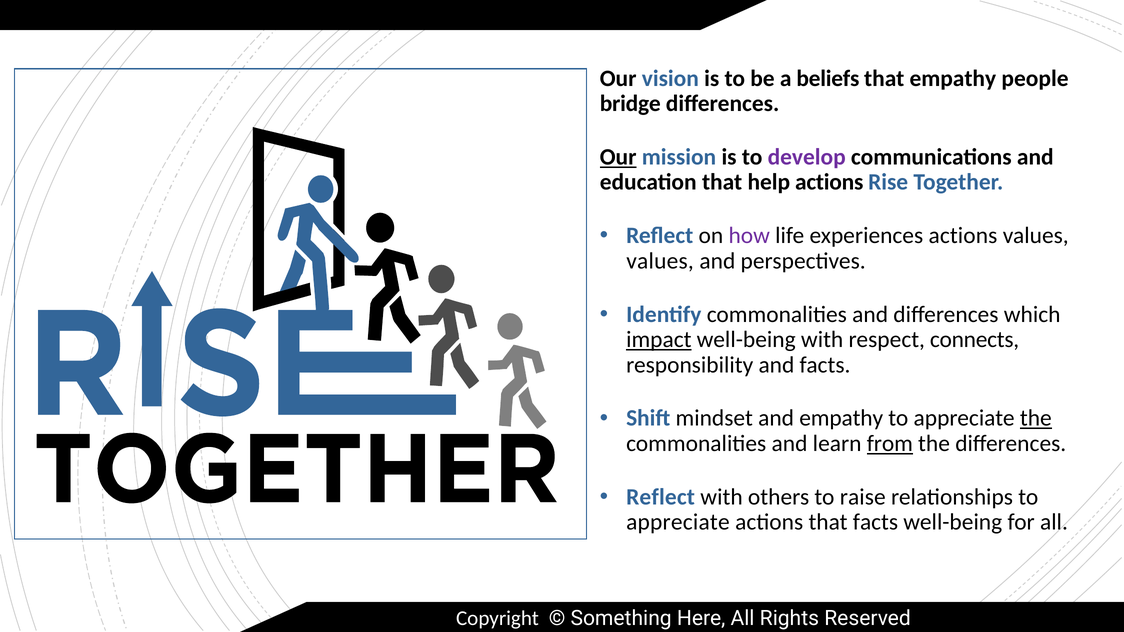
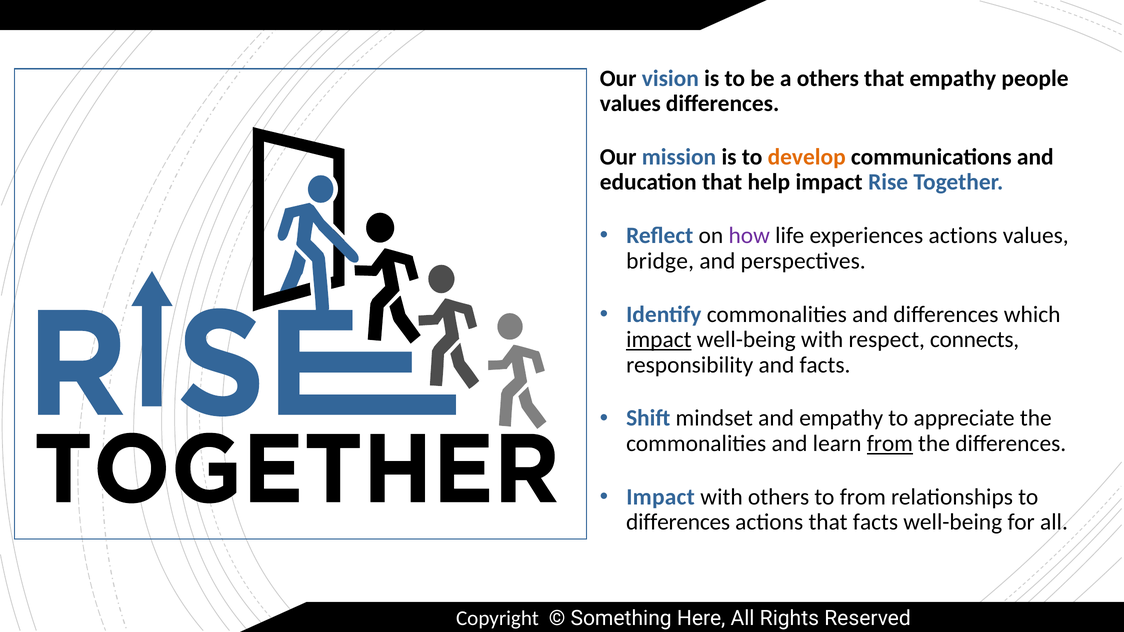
a beliefs: beliefs -> others (828, 78)
bridge: bridge -> values (630, 104)
Our underline: present -> none (618, 157)
develop colour: purple -> orange (807, 157)
help actions: actions -> impact (829, 182)
values: values -> bridge (660, 261)
the underline: present -> none (1036, 418)
Reflect: Reflect -> Impact (661, 497)
to raise: raise -> from (863, 497)
appreciate: appreciate -> differences (678, 522)
